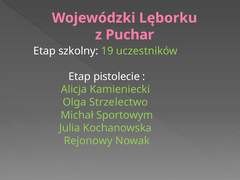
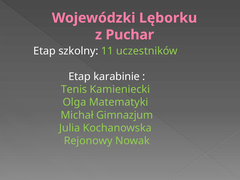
19: 19 -> 11 (107, 51)
pistolecie: pistolecie -> karabinie (117, 77)
Alicja: Alicja -> Tenis (74, 89)
Strzelectwo: Strzelectwo -> Matematyki (119, 102)
Sportowym: Sportowym -> Gimnazjum (125, 115)
